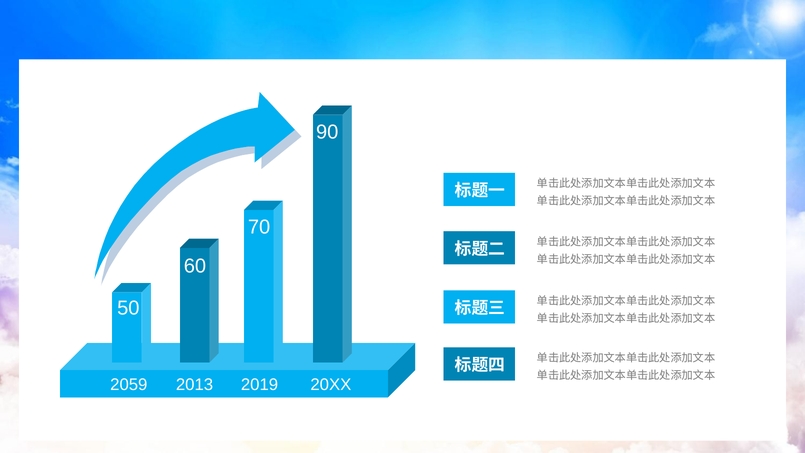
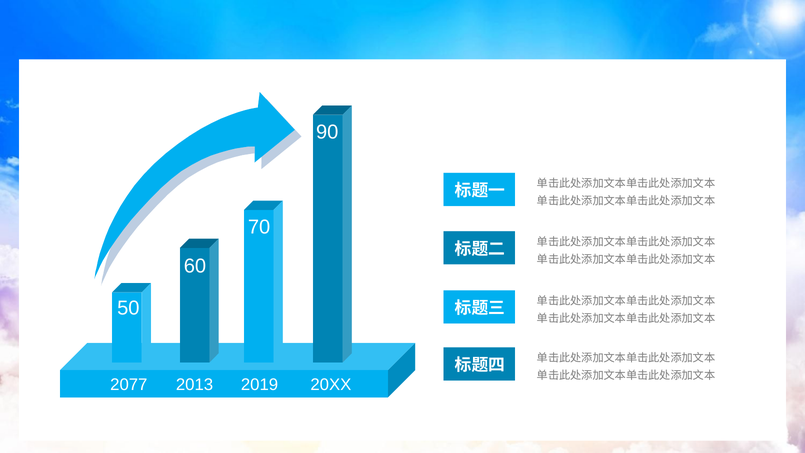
2059: 2059 -> 2077 (129, 384)
